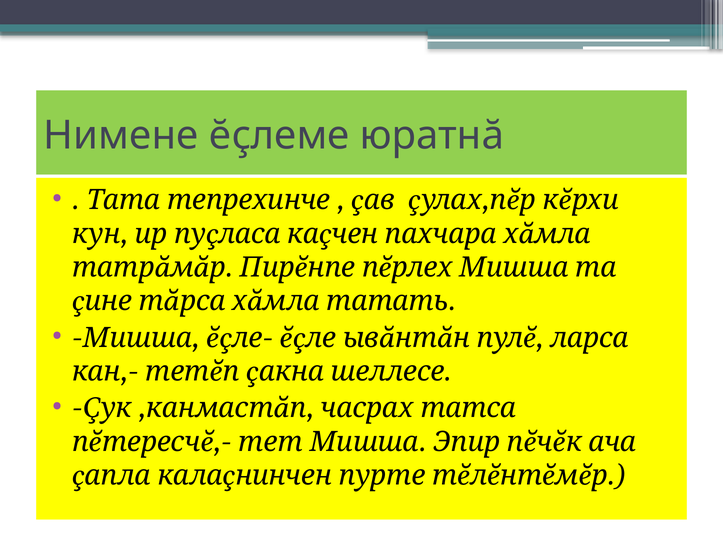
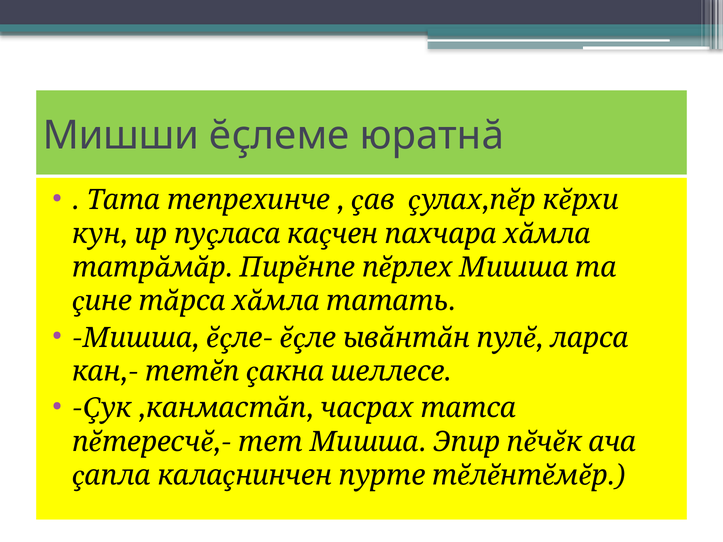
Нимене: Нимене -> Мишши (121, 135)
